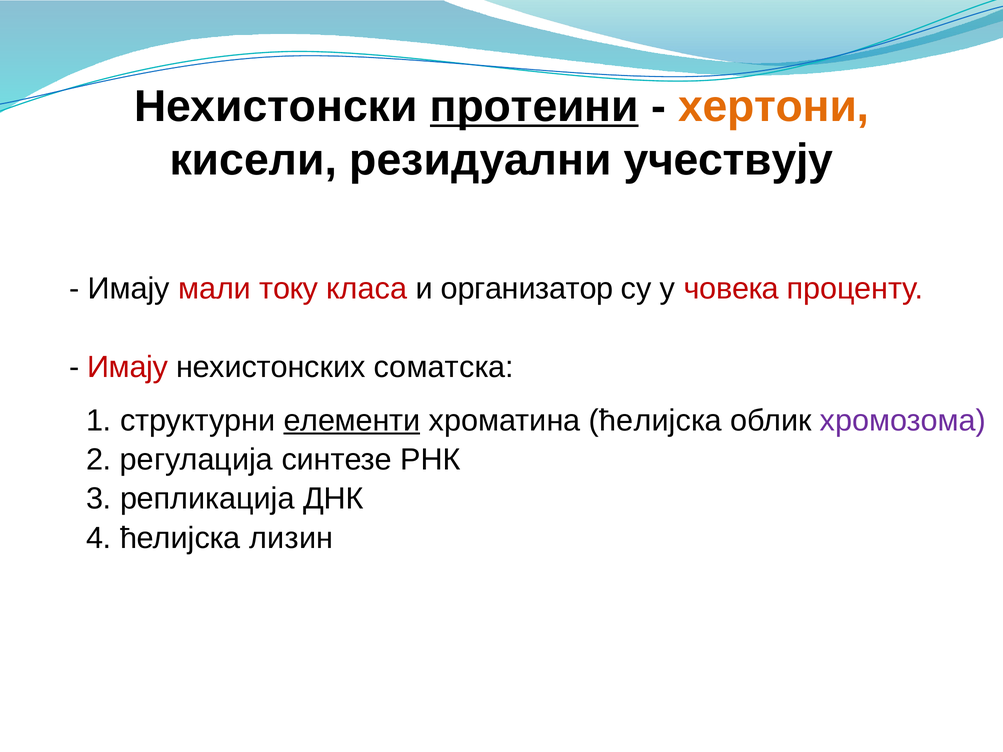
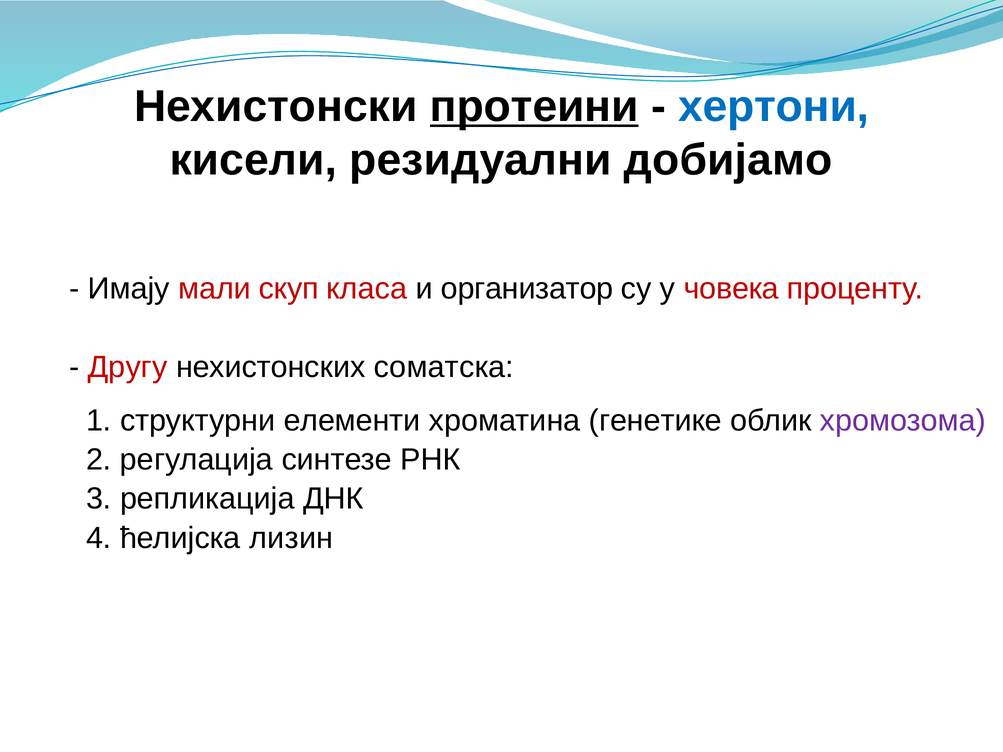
хертони colour: orange -> blue (774, 107)
учествују: учествују -> добијамо (728, 160)
току: току -> скуп (289, 289)
Имају: Имају -> Другу (128, 367)
елементи underline: present -> none (352, 421)
хроматина ћелијска: ћелијска -> генетике (655, 421)
